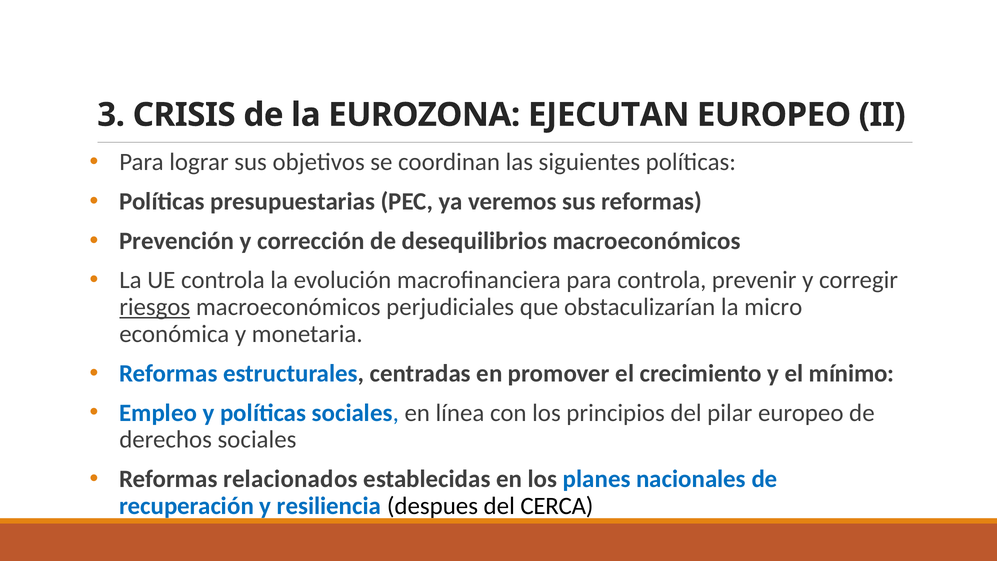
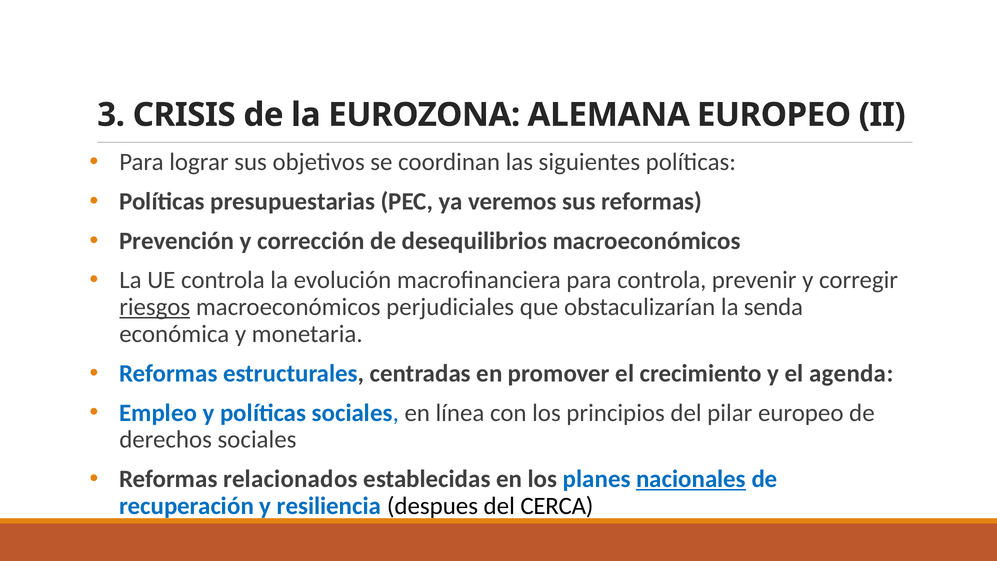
EJECUTAN: EJECUTAN -> ALEMANA (609, 115)
micro: micro -> senda (773, 307)
mínimo: mínimo -> agenda (851, 373)
nacionales underline: none -> present (691, 479)
